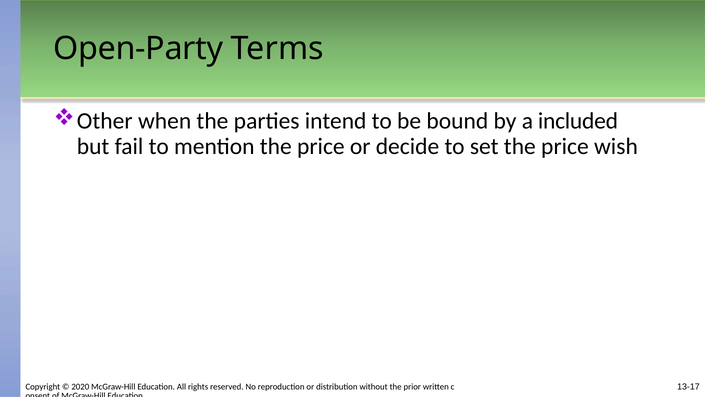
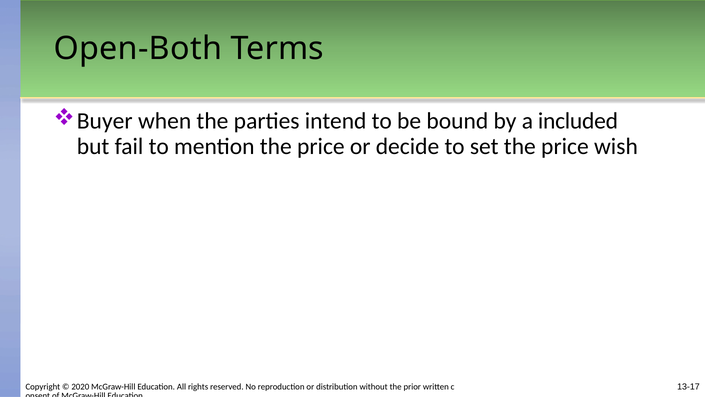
Open-Party: Open-Party -> Open-Both (138, 49)
Other: Other -> Buyer (105, 121)
